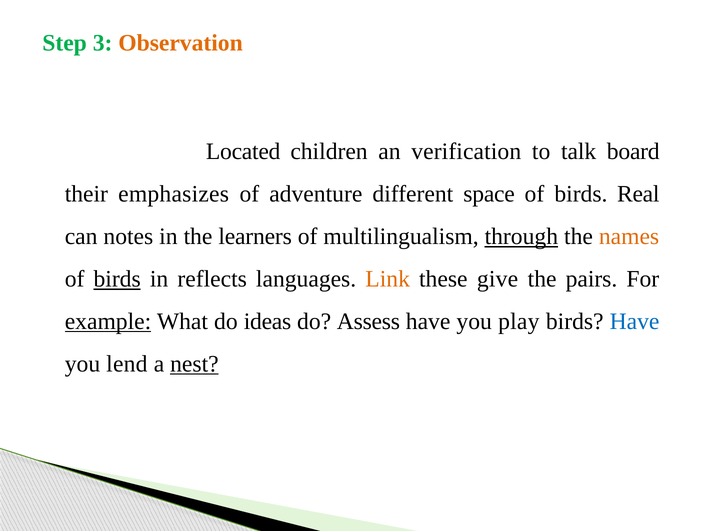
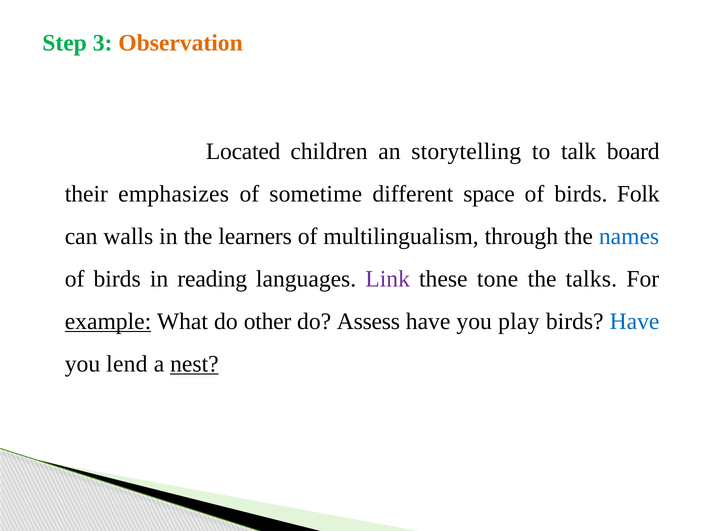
verification: verification -> storytelling (466, 151)
adventure: adventure -> sometime (316, 194)
Real: Real -> Folk (638, 194)
notes: notes -> walls (128, 236)
through underline: present -> none (521, 236)
names colour: orange -> blue (629, 236)
birds underline: present -> none (117, 279)
reflects: reflects -> reading (212, 279)
Link colour: orange -> purple (388, 279)
give: give -> tone (498, 279)
pairs: pairs -> talks (591, 279)
ideas: ideas -> other (268, 321)
